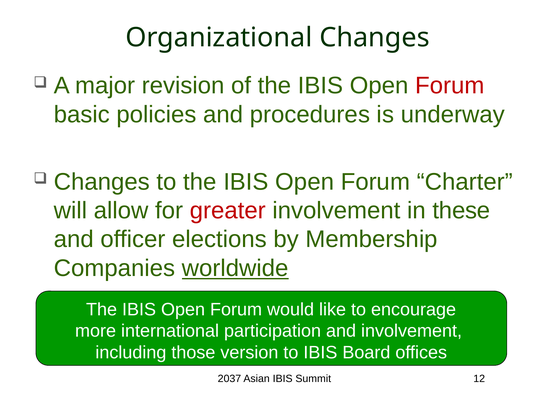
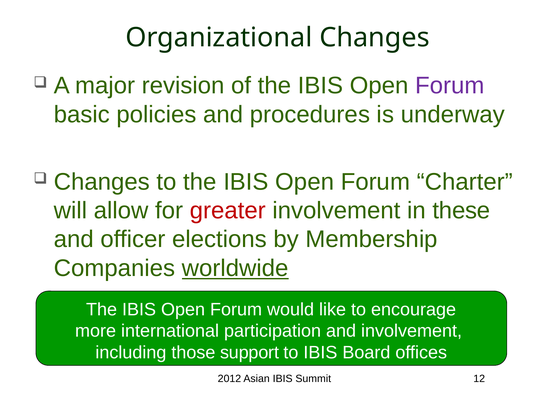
Forum colour: red -> purple (450, 86)
version: version -> support (250, 353)
2037: 2037 -> 2012 (229, 379)
